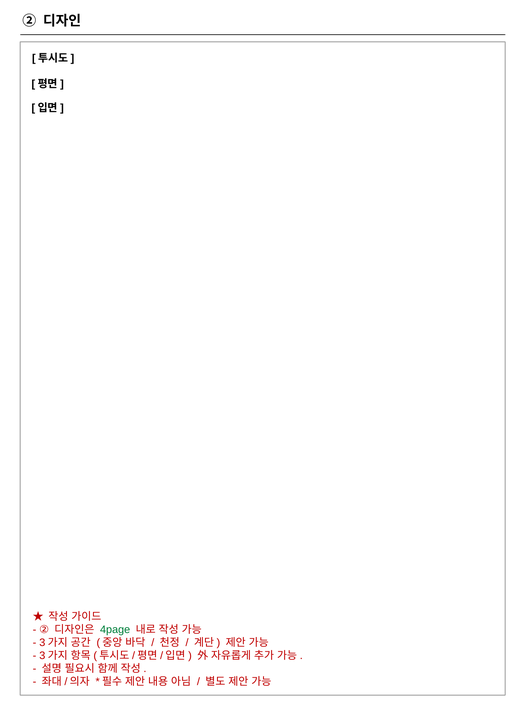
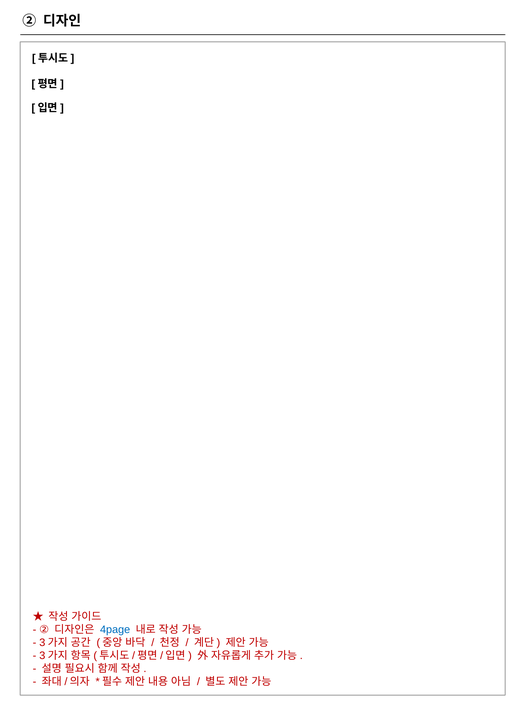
4page colour: green -> blue (115, 629)
